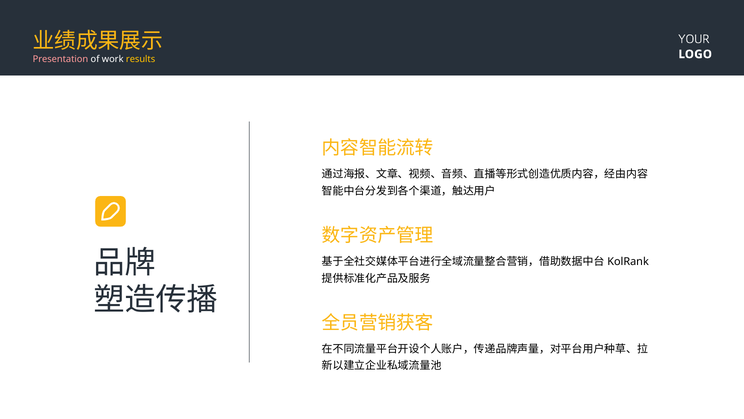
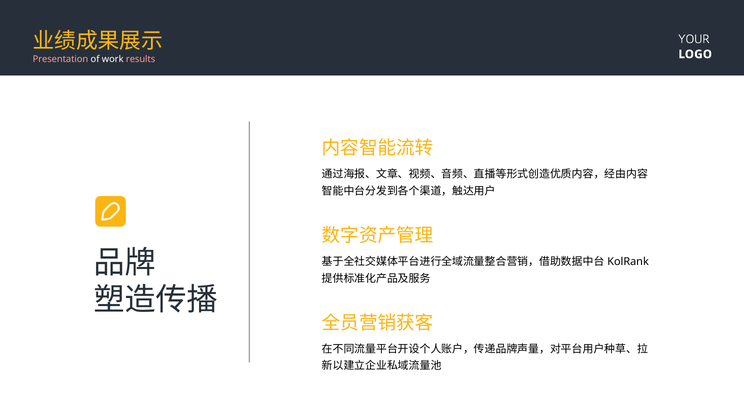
results colour: yellow -> pink (141, 59)
